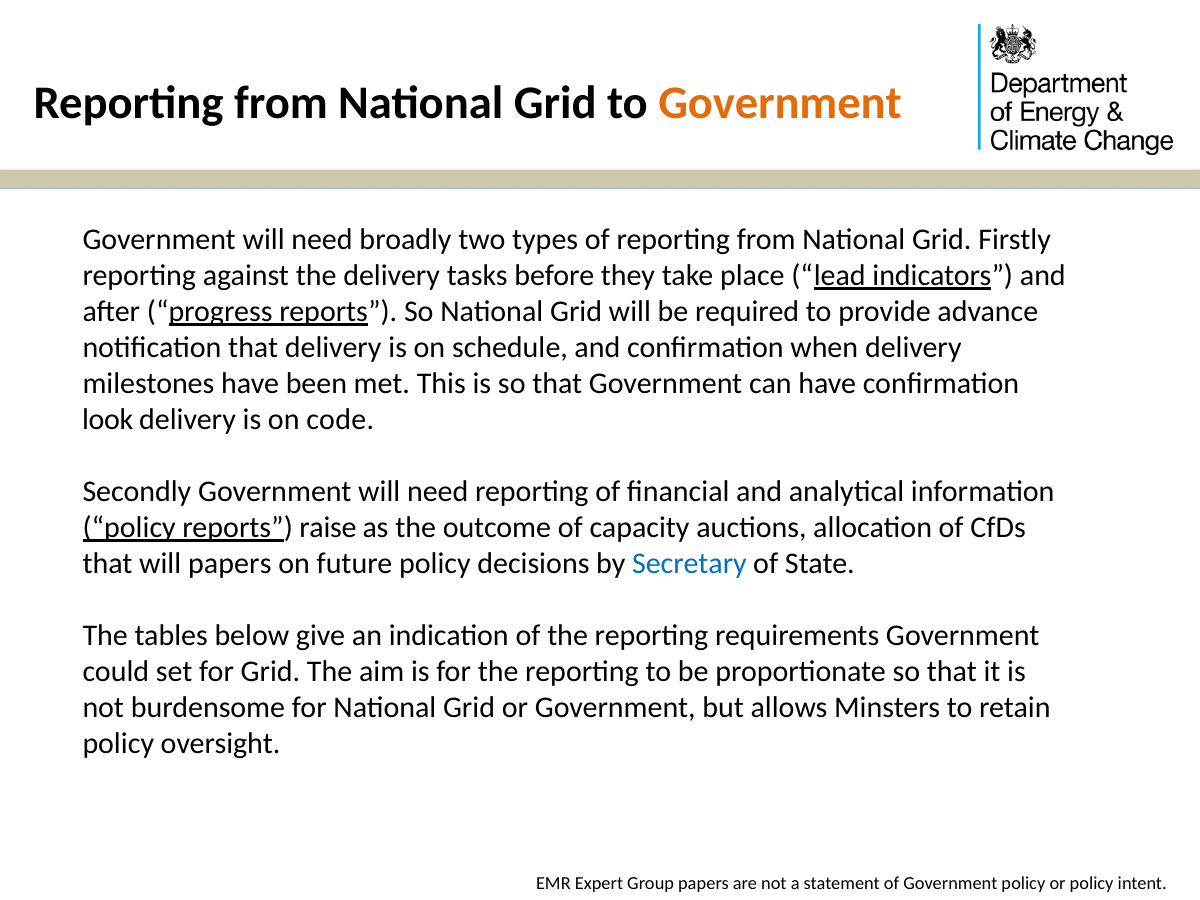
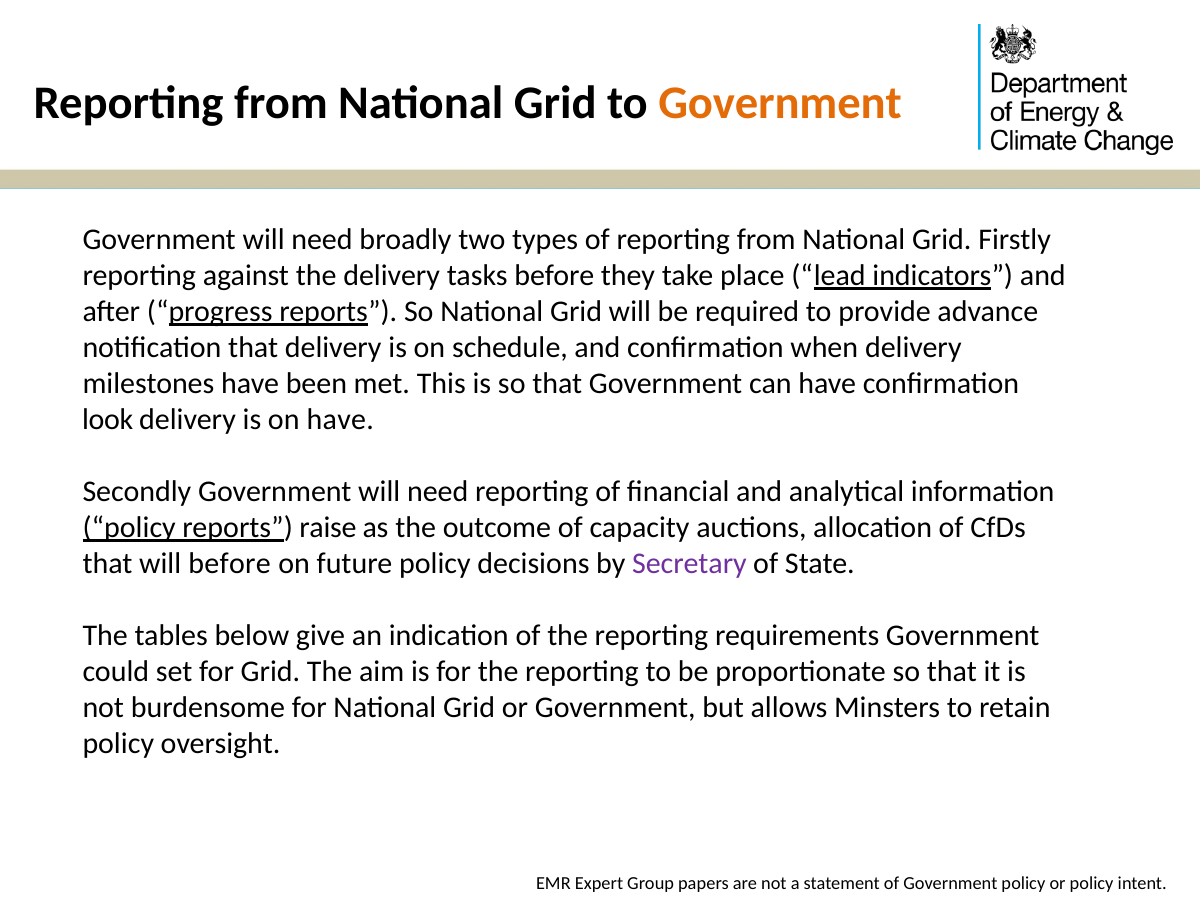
on code: code -> have (340, 420)
will papers: papers -> before (230, 564)
Secretary colour: blue -> purple (689, 564)
